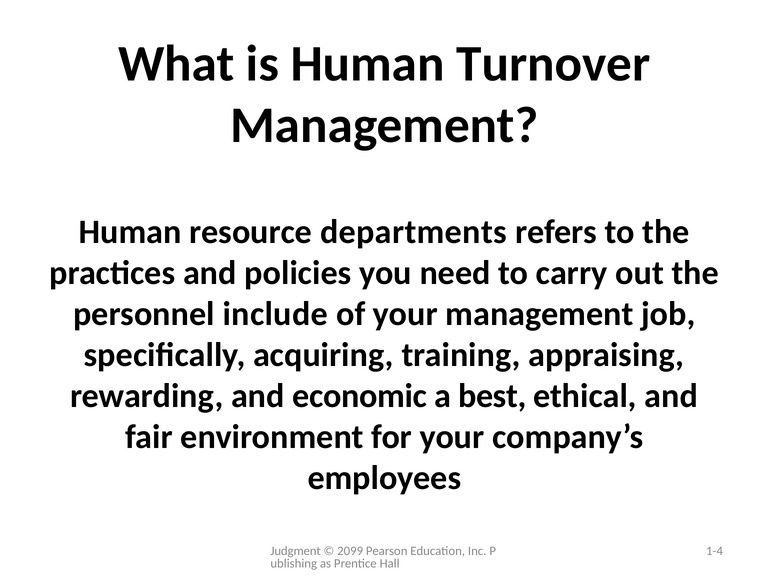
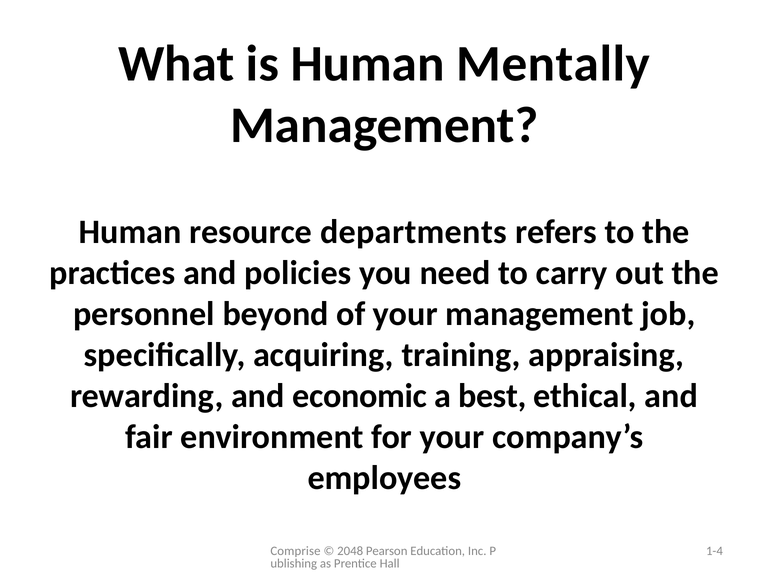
Turnover: Turnover -> Mentally (553, 64)
include: include -> beyond (276, 314)
Judgment: Judgment -> Comprise (295, 551)
2099: 2099 -> 2048 (350, 551)
